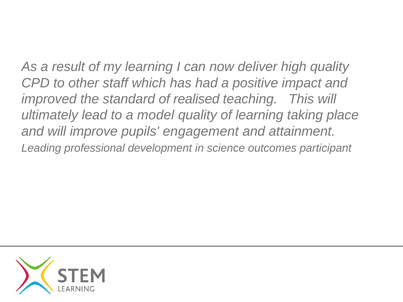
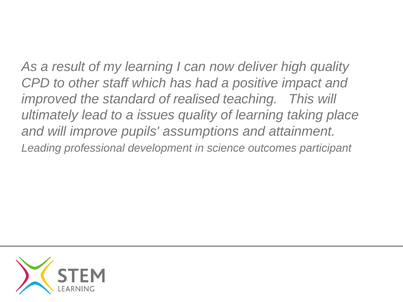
model: model -> issues (156, 115)
engagement: engagement -> assumptions (201, 131)
